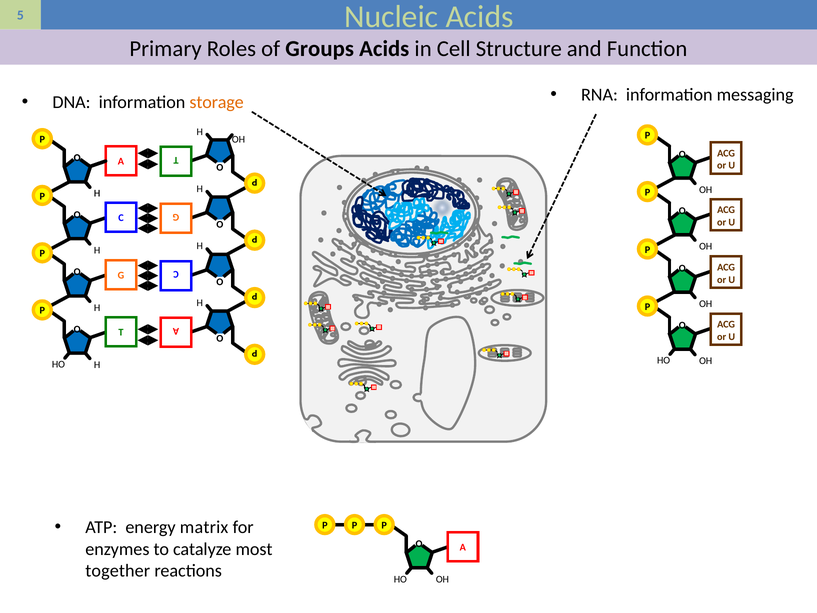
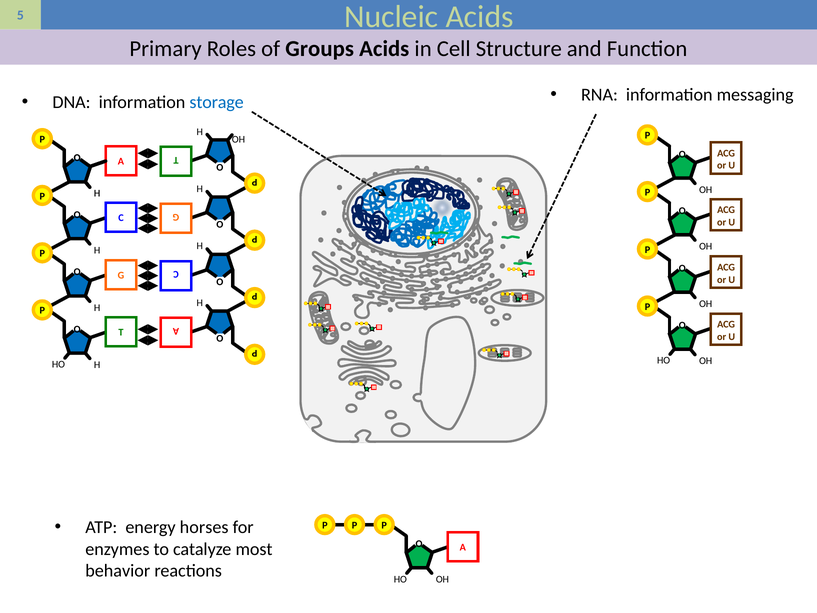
storage colour: orange -> blue (217, 102)
matrix: matrix -> horses (204, 527)
together: together -> behavior (118, 571)
